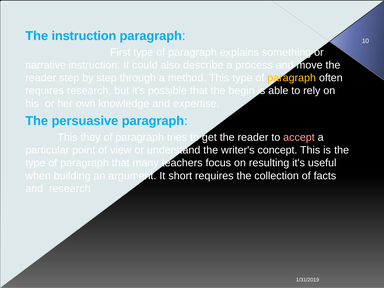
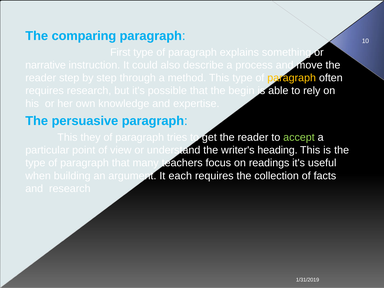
The instruction: instruction -> comparing (84, 36)
accept colour: pink -> light green (299, 137)
concept: concept -> heading (277, 150)
resulting: resulting -> readings (269, 163)
short: short -> each (180, 176)
